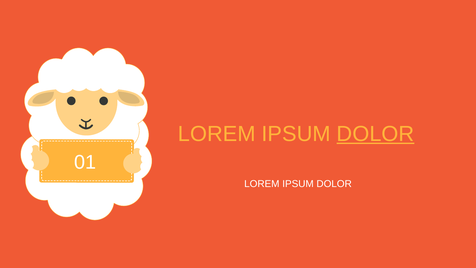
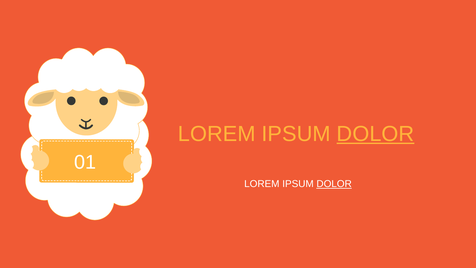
DOLOR underline: none -> present (334, 184)
